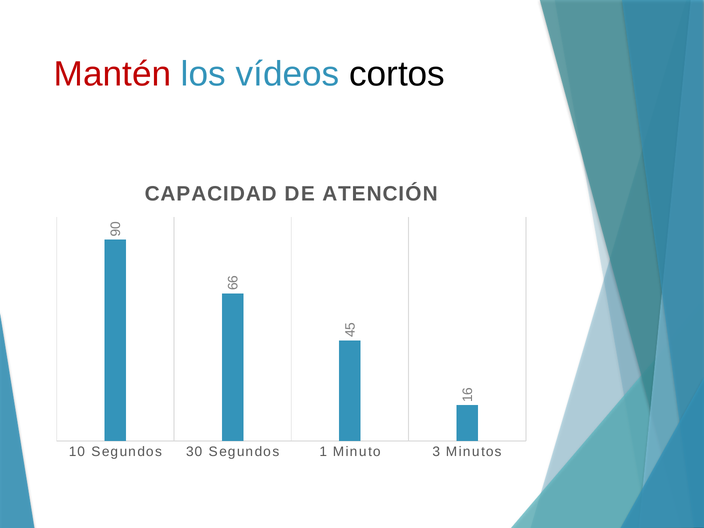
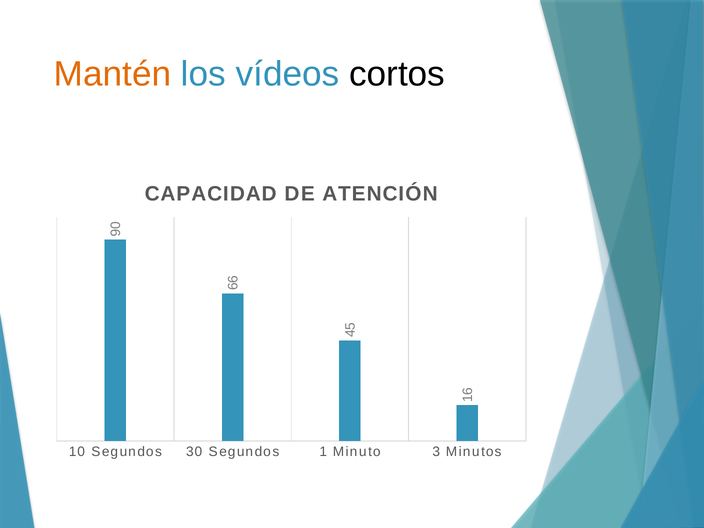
Mantén colour: red -> orange (113, 74)
